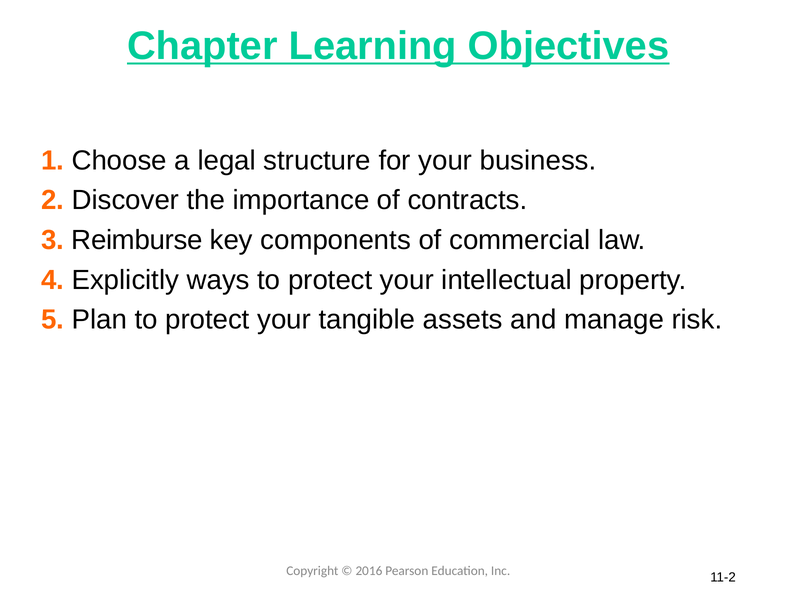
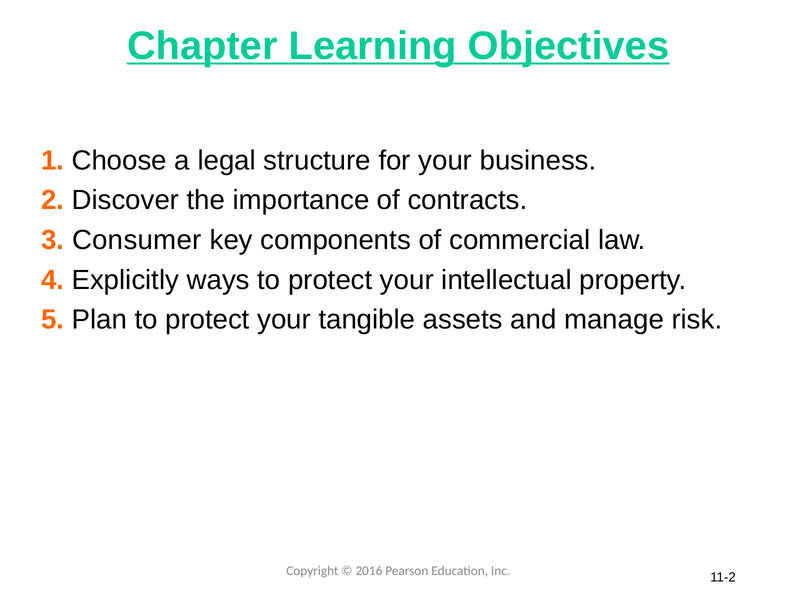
Reimburse: Reimburse -> Consumer (137, 240)
